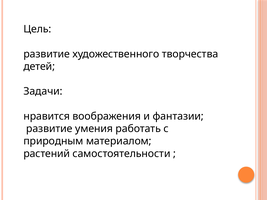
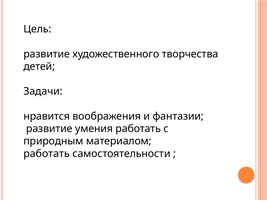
растений: растений -> работать (47, 154)
